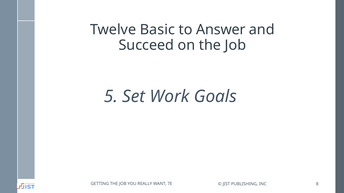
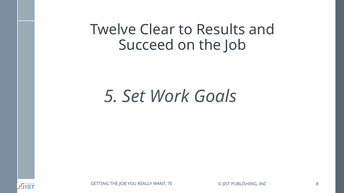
Basic: Basic -> Clear (157, 30)
Answer: Answer -> Results (221, 30)
